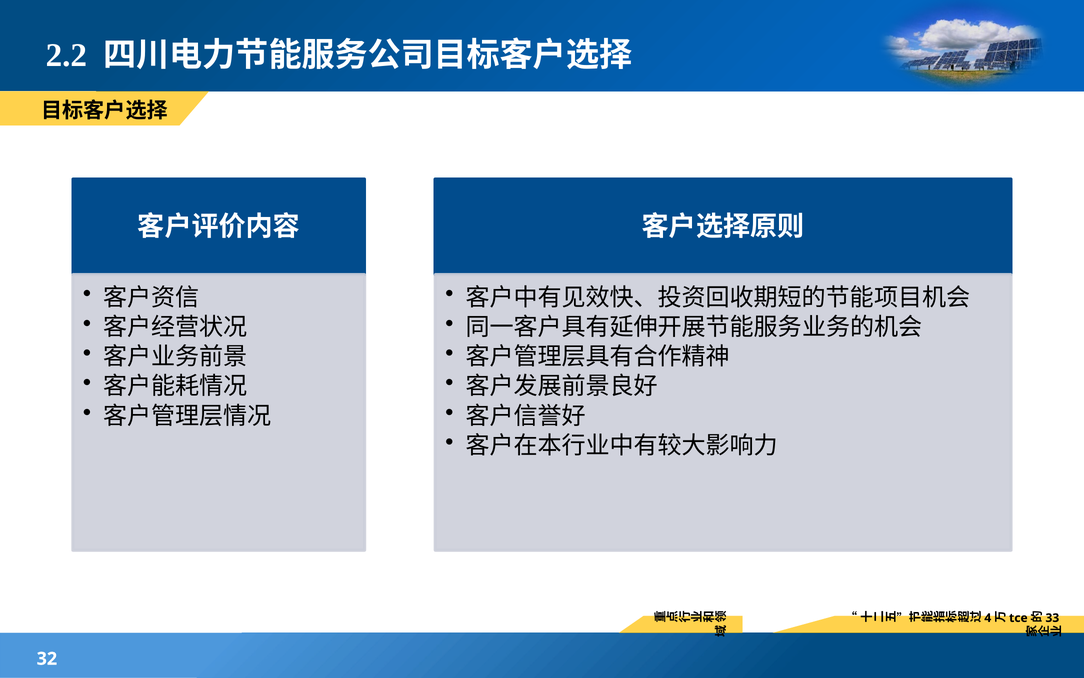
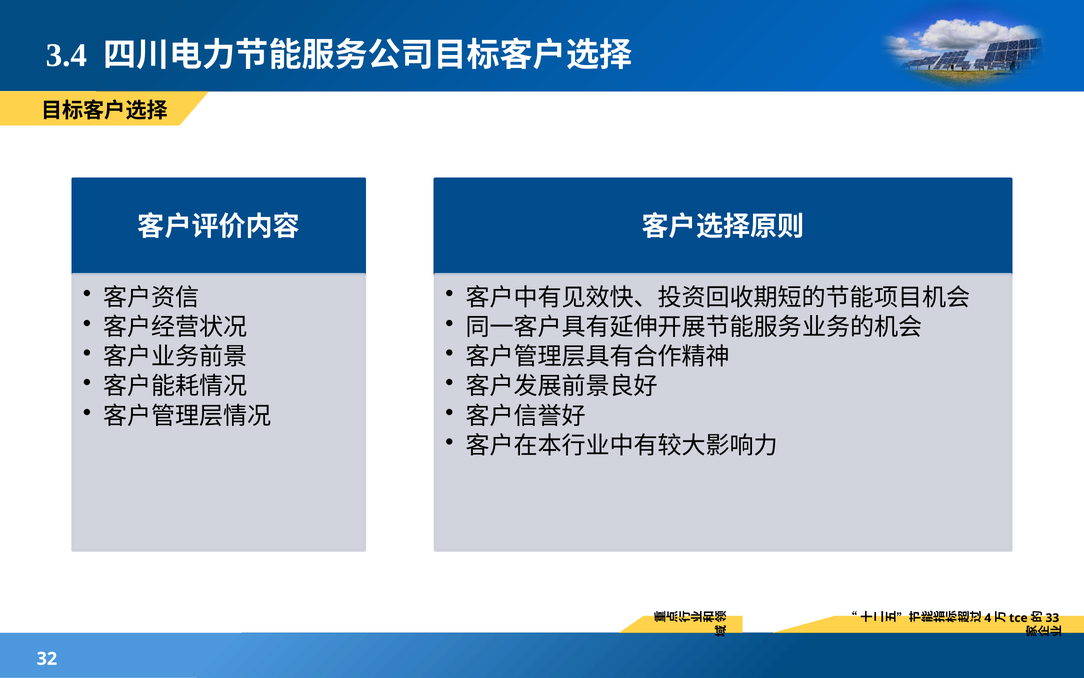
2.2: 2.2 -> 3.4 (66, 55)
